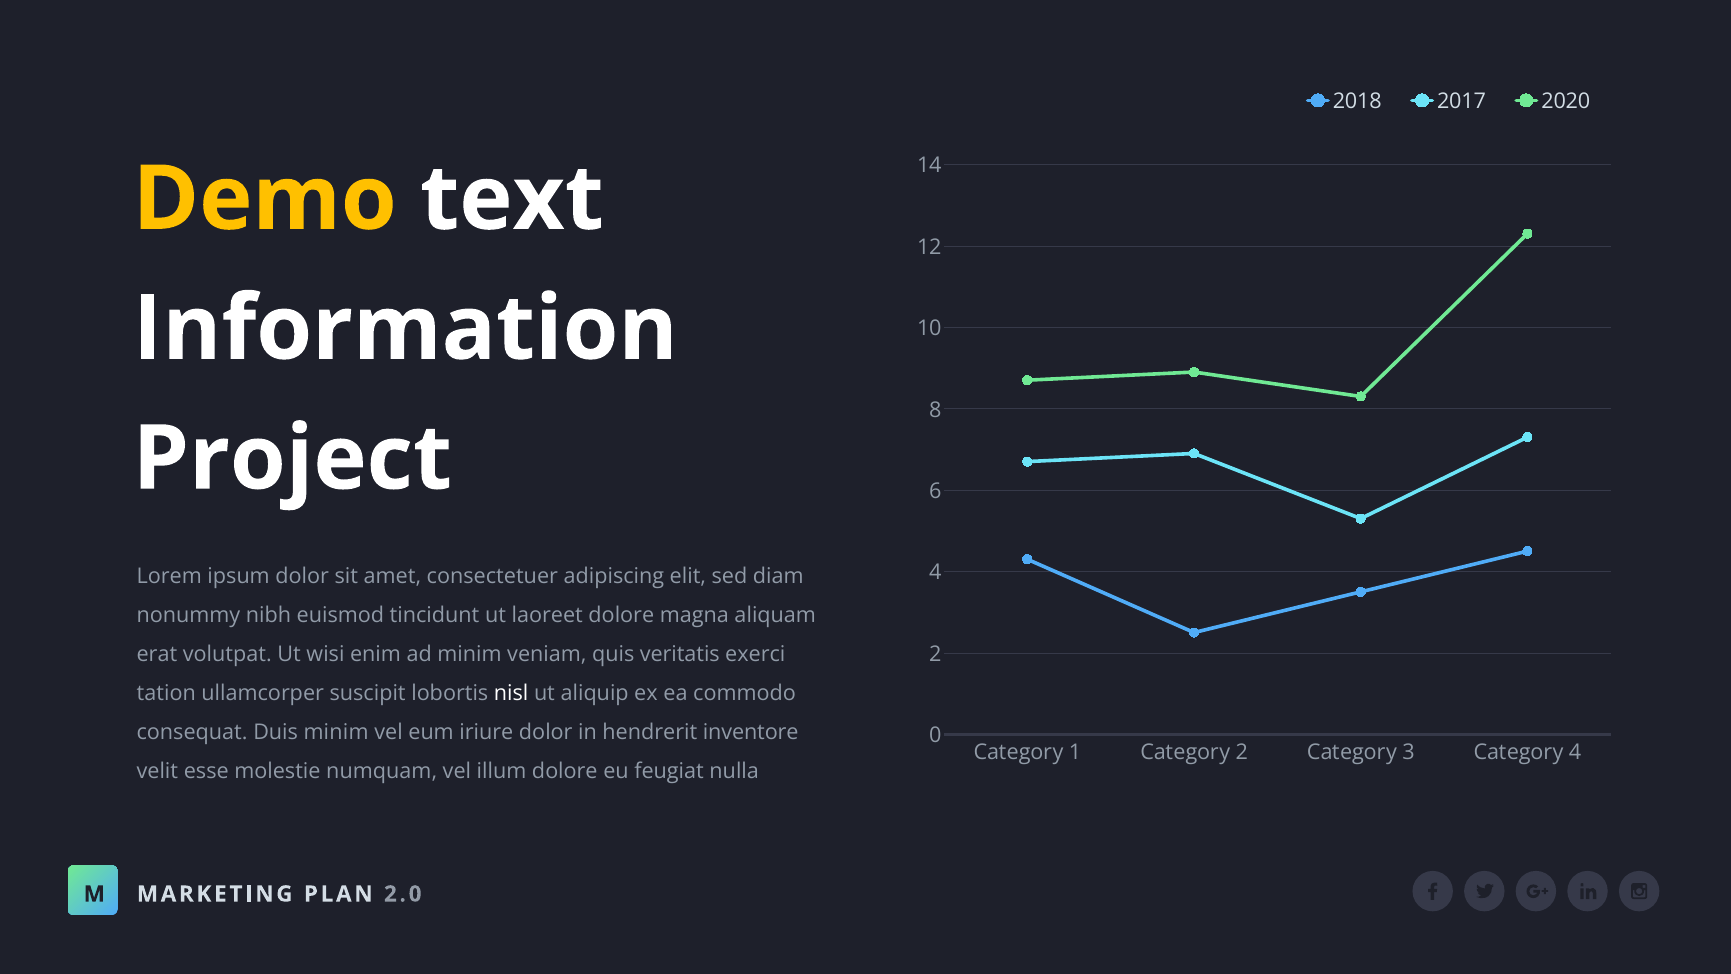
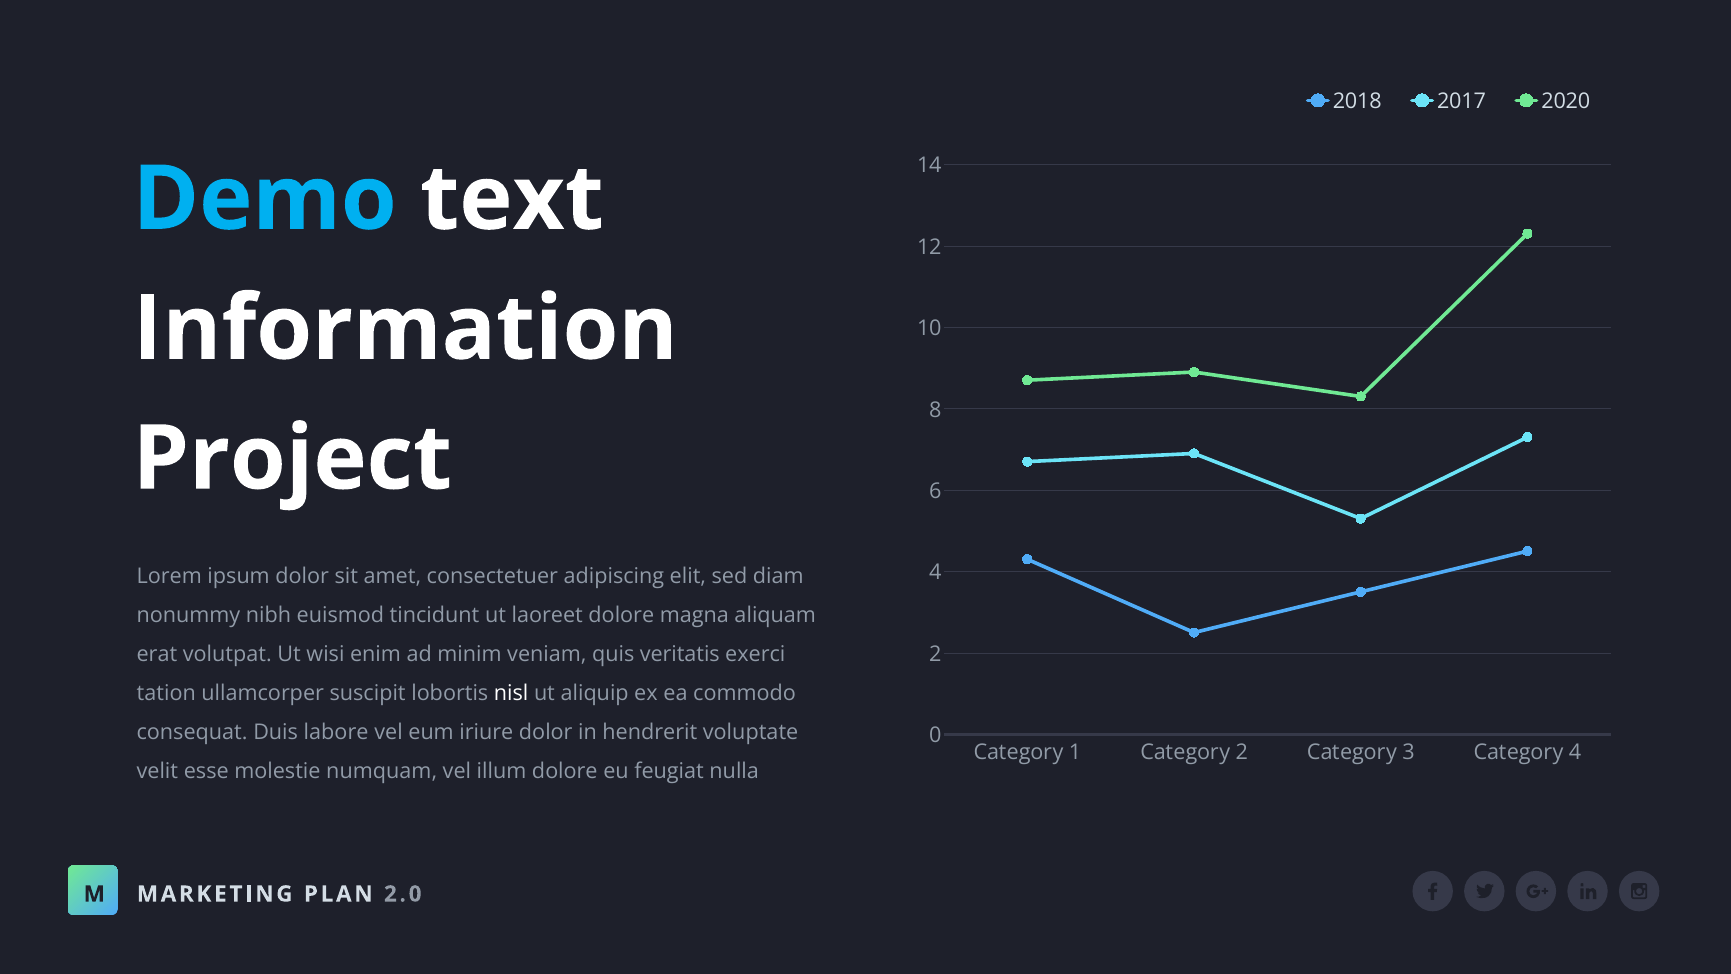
Demo colour: yellow -> light blue (265, 199)
Duis minim: minim -> labore (336, 732)
inventore: inventore -> voluptate (751, 732)
